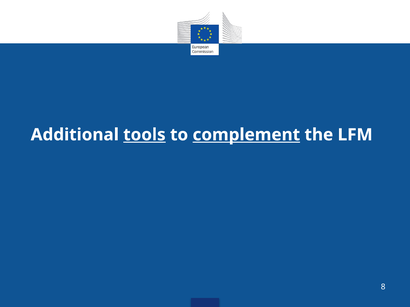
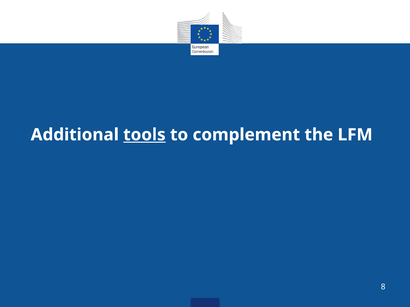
complement underline: present -> none (246, 135)
